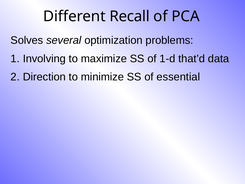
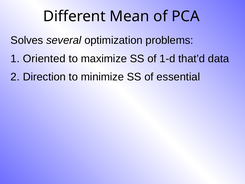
Recall: Recall -> Mean (129, 16)
Involving: Involving -> Oriented (44, 59)
